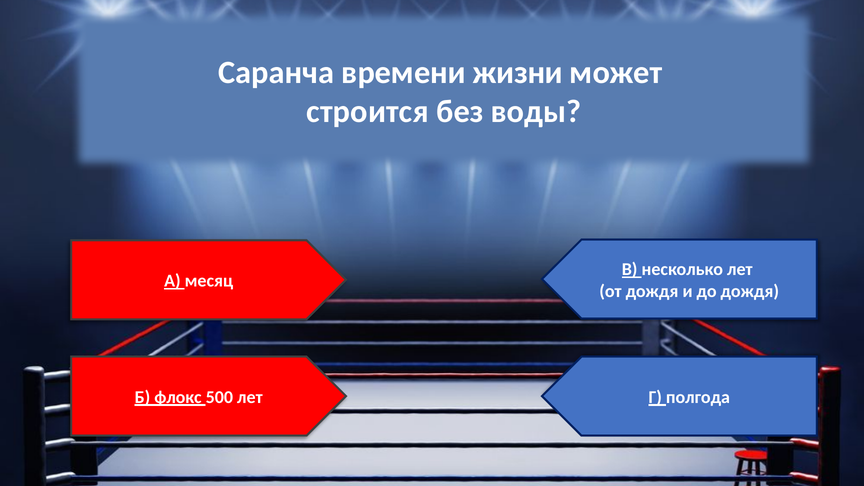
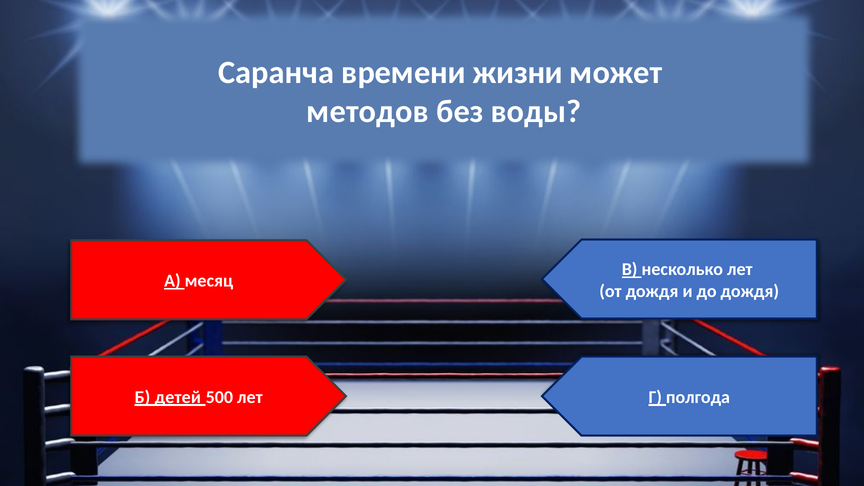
строится: строится -> методов (368, 112)
флокс: флокс -> детей (178, 397)
